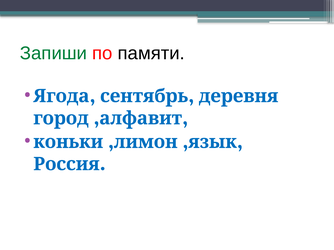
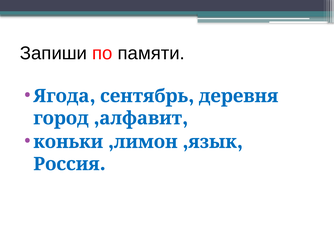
Запиши colour: green -> black (54, 53)
